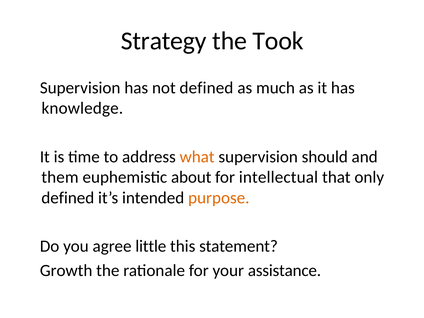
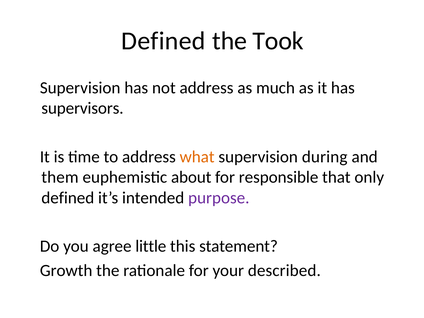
Strategy: Strategy -> Defined (163, 41)
not defined: defined -> address (207, 88)
knowledge: knowledge -> supervisors (82, 108)
should: should -> during (325, 157)
intellectual: intellectual -> responsible (279, 177)
purpose colour: orange -> purple (219, 198)
assistance: assistance -> described (284, 271)
